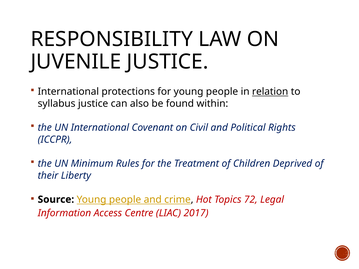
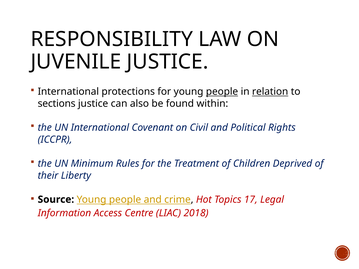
people underline: none -> present (222, 92)
syllabus: syllabus -> sections (57, 104)
72: 72 -> 17 (251, 200)
2017: 2017 -> 2018 (196, 213)
